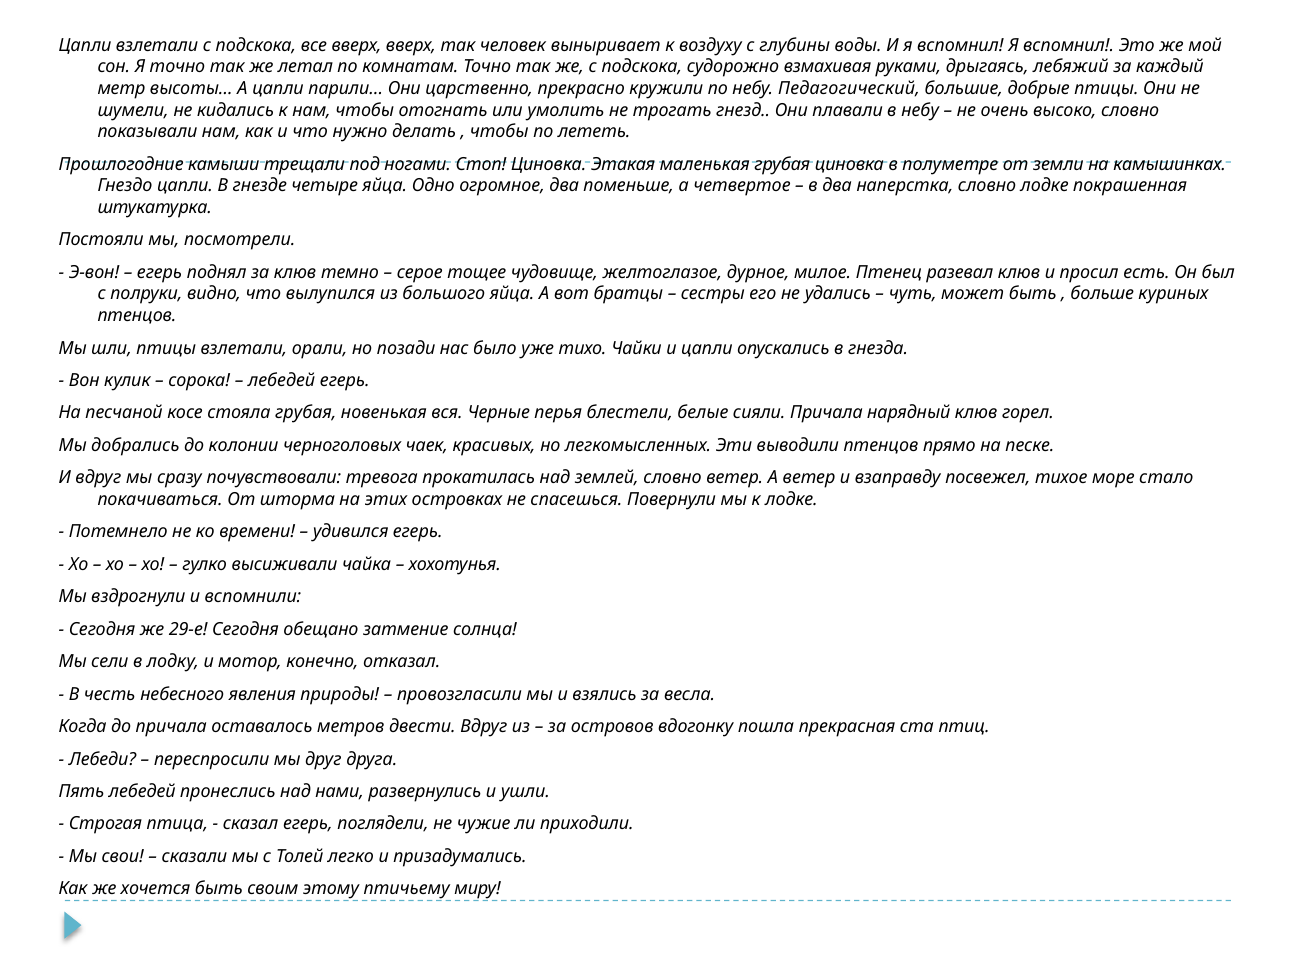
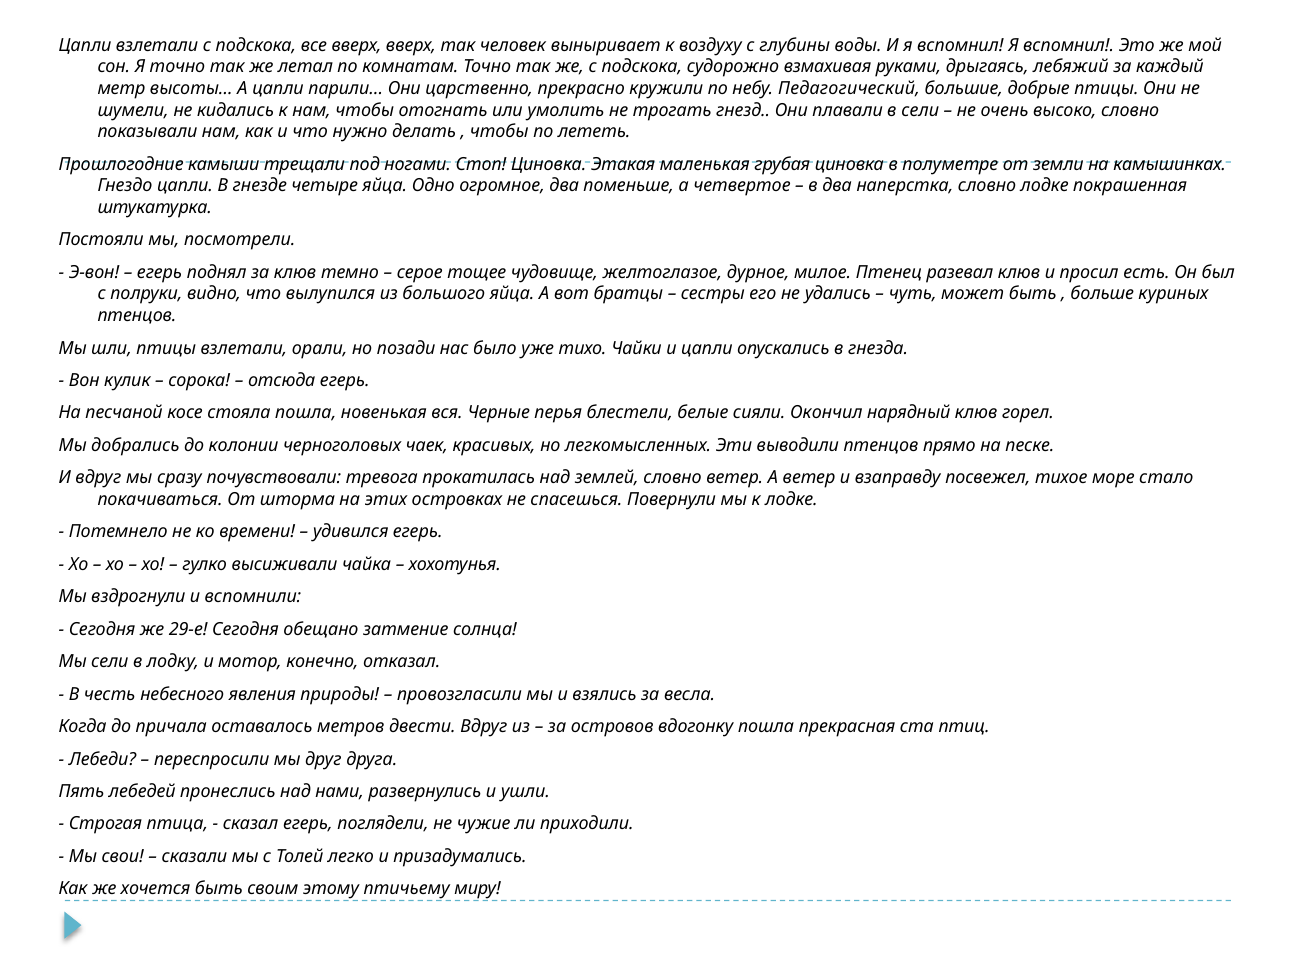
в небу: небу -> сели (920, 110)
лебедей: лебедей -> отсюда (282, 381)
стояла грубая: грубая -> пошла (306, 413)
сияли Причала: Причала -> Окончил (826, 413)
